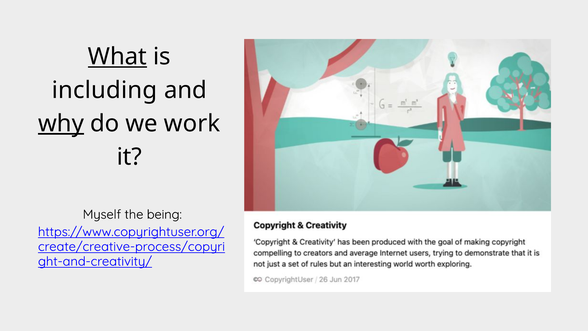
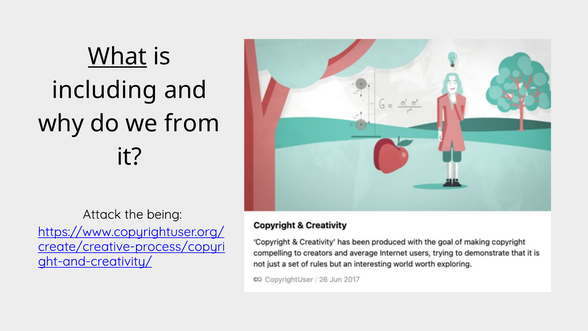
why underline: present -> none (61, 124)
work: work -> from (192, 124)
Myself: Myself -> Attack (102, 214)
